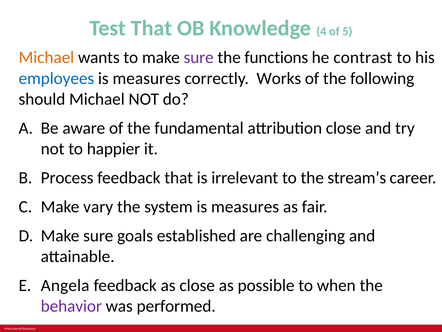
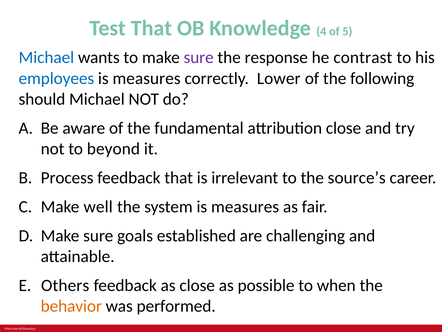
Michael colour: orange -> blue (46, 58)
functions: functions -> response (276, 58)
Works: Works -> Lower (279, 78)
happier: happier -> beyond (113, 148)
stream’s: stream’s -> source’s (357, 177)
vary: vary -> well (98, 206)
Angela: Angela -> Others (65, 285)
behavior colour: purple -> orange (71, 306)
